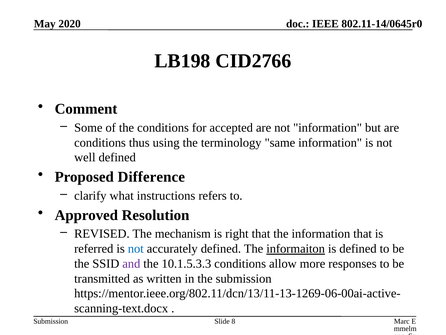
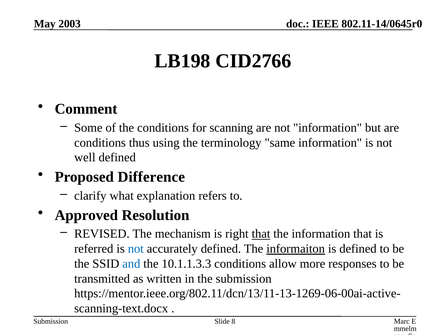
2020: 2020 -> 2003 (70, 24)
accepted: accepted -> scanning (231, 127)
instructions: instructions -> explanation (166, 195)
that underline: none -> present (261, 234)
and colour: purple -> blue (131, 263)
10.1.5.3.3: 10.1.5.3.3 -> 10.1.1.3.3 (186, 263)
